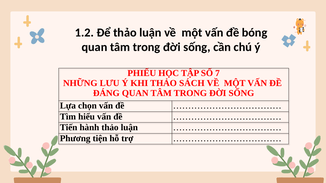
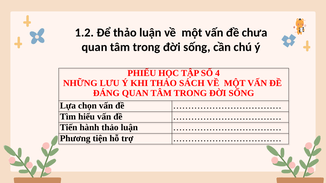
bóng: bóng -> chưa (255, 33)
7: 7 -> 4 (217, 73)
